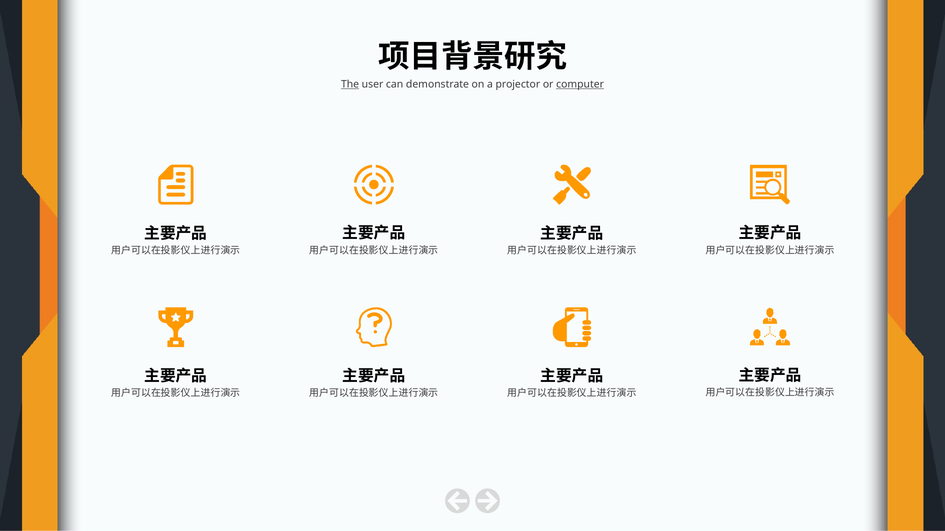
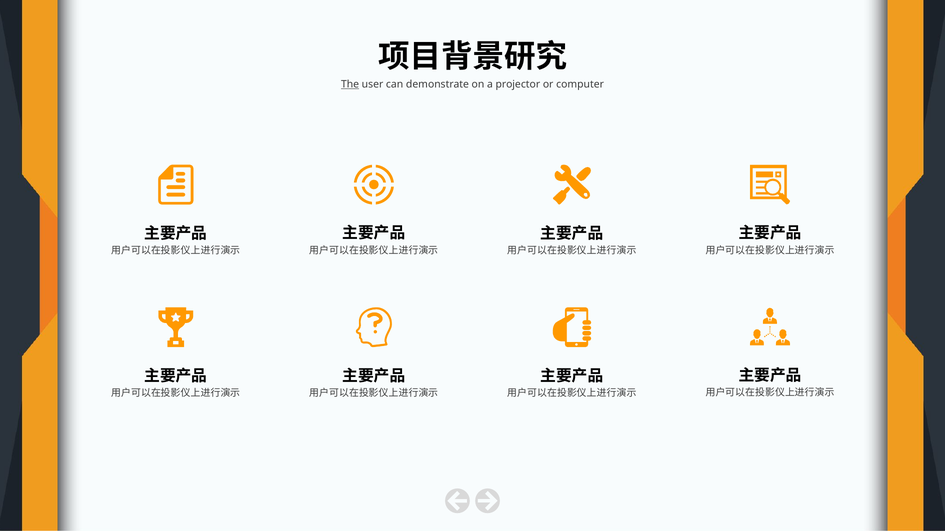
computer underline: present -> none (580, 84)
